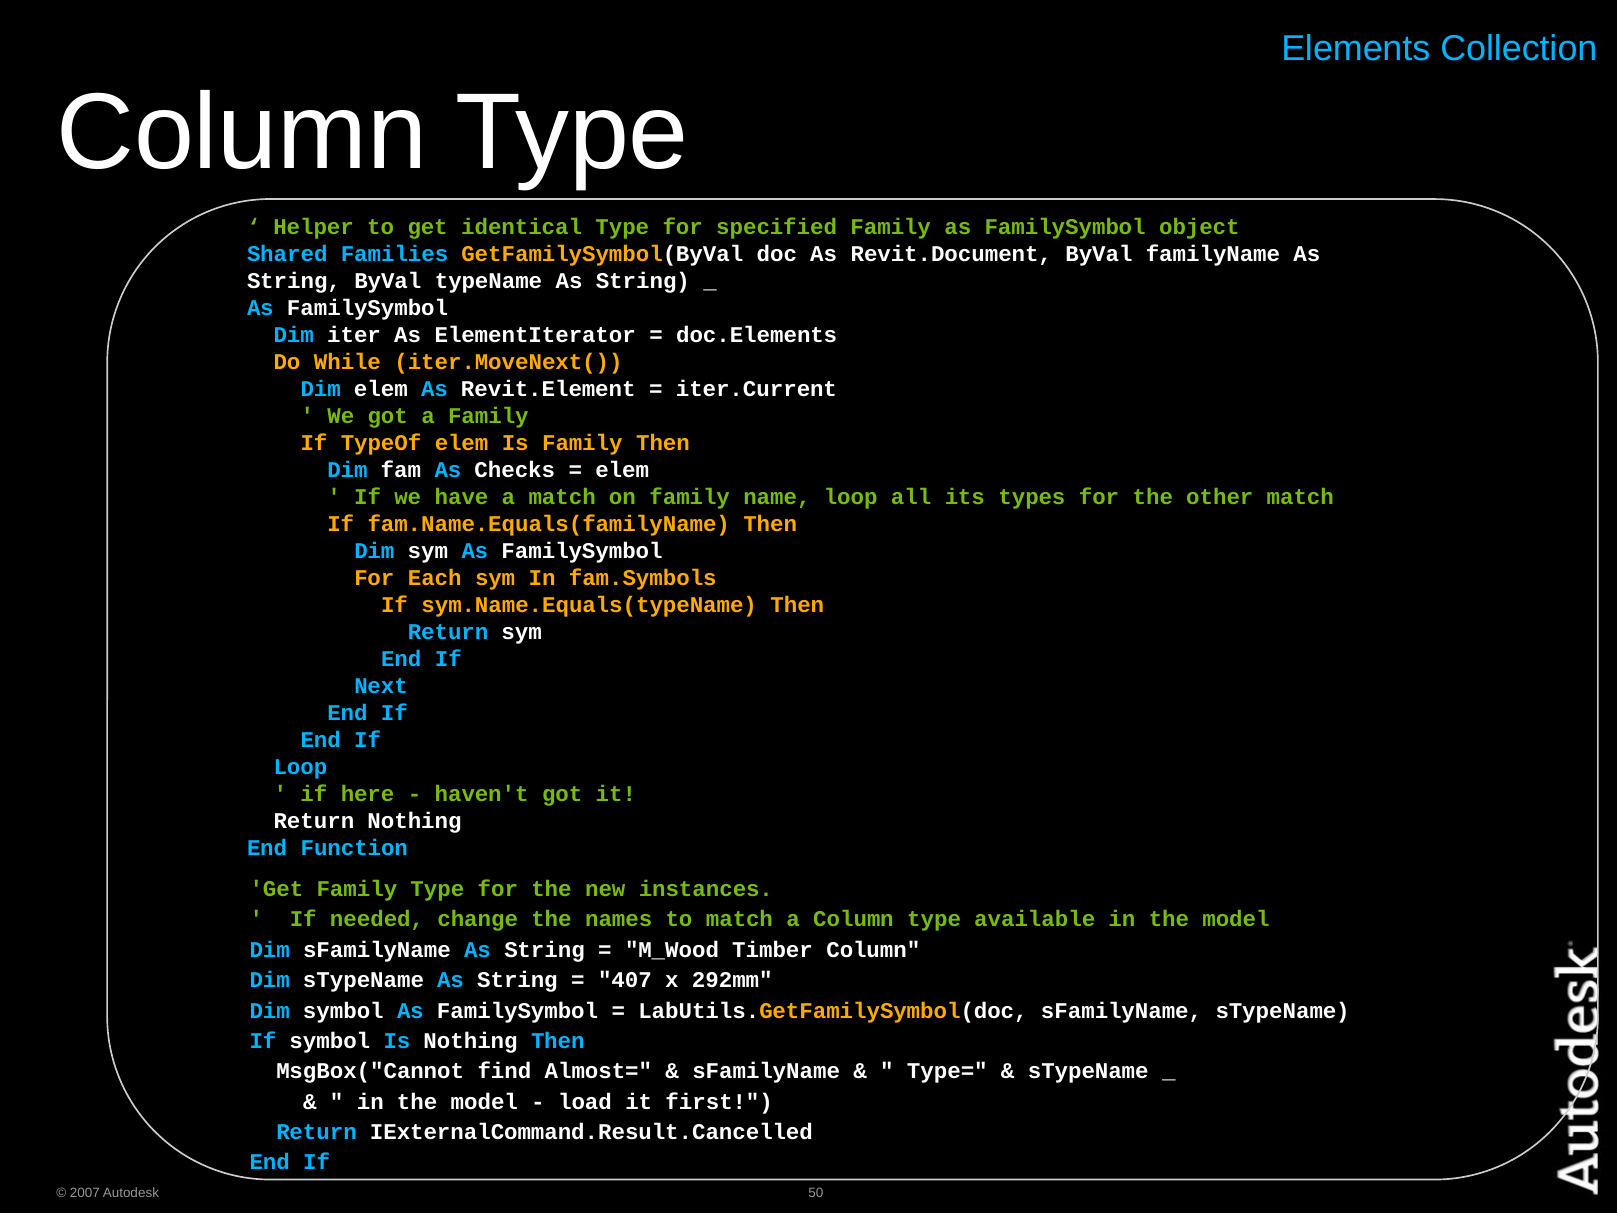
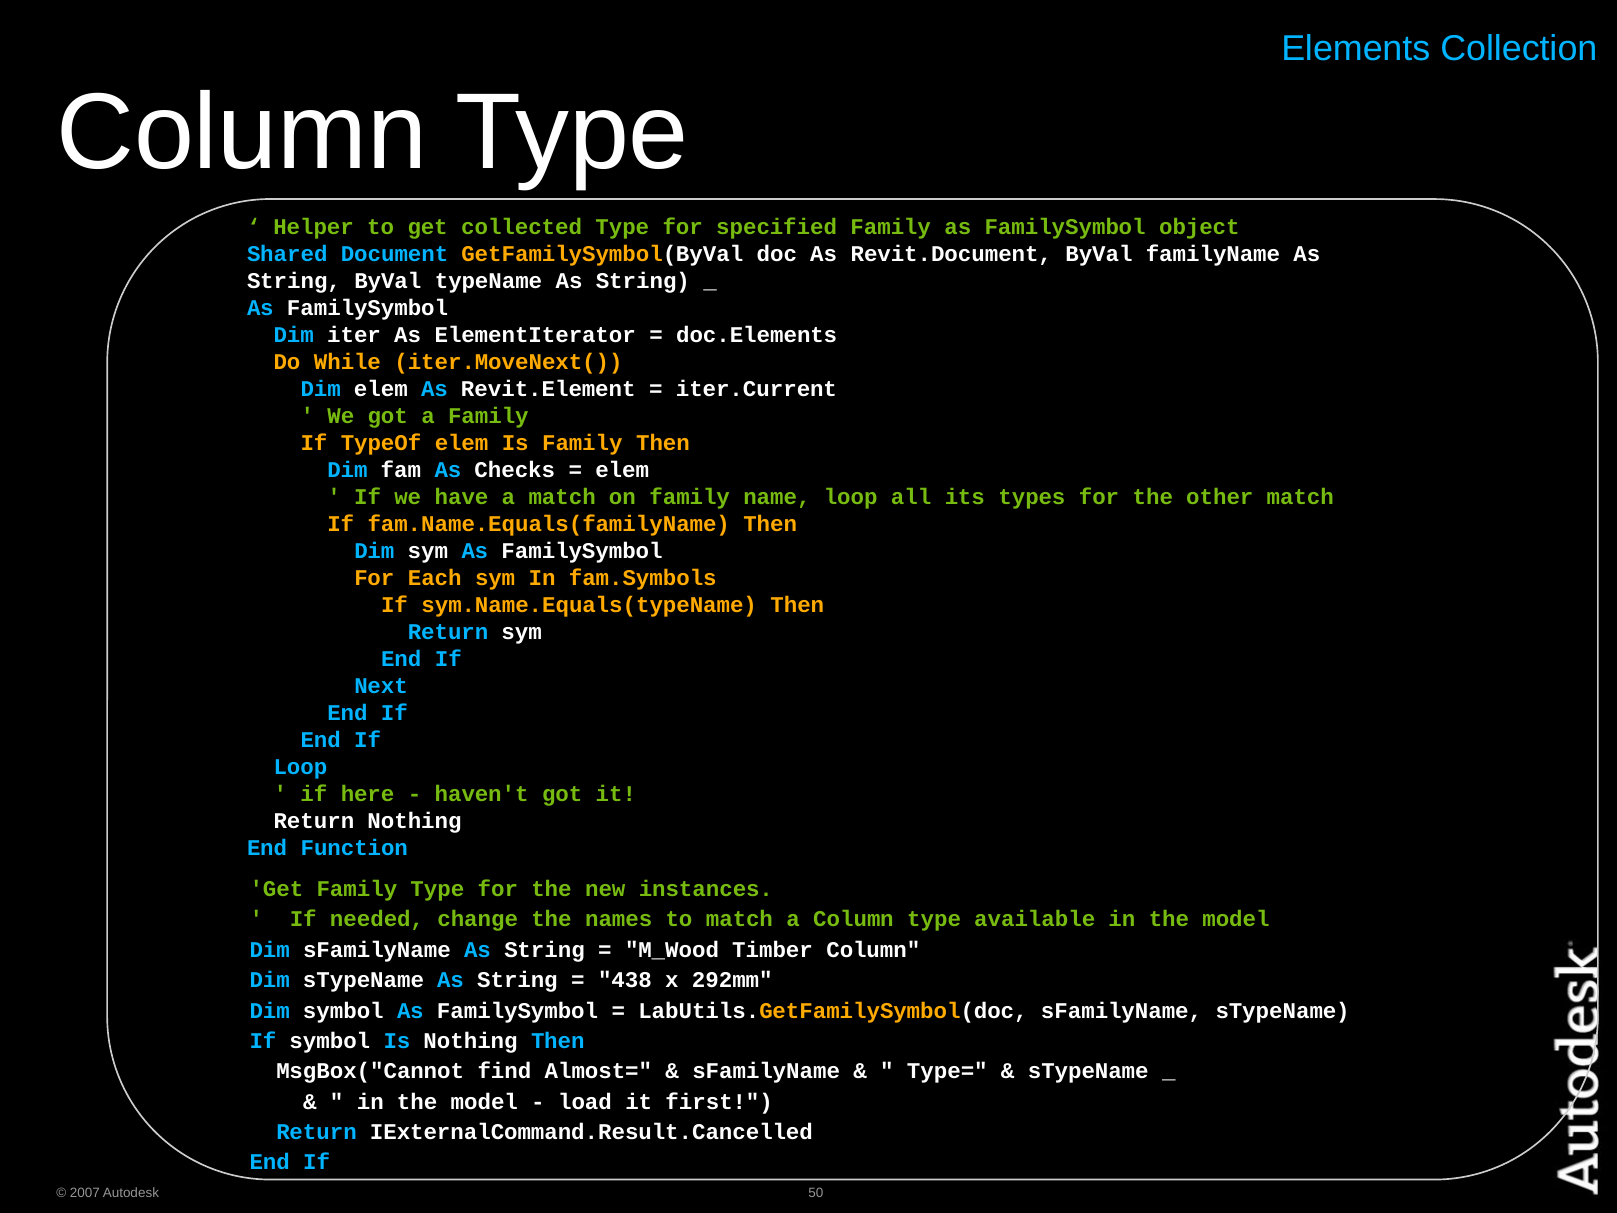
identical: identical -> collected (522, 227)
Families: Families -> Document (395, 254)
407: 407 -> 438 (625, 980)
